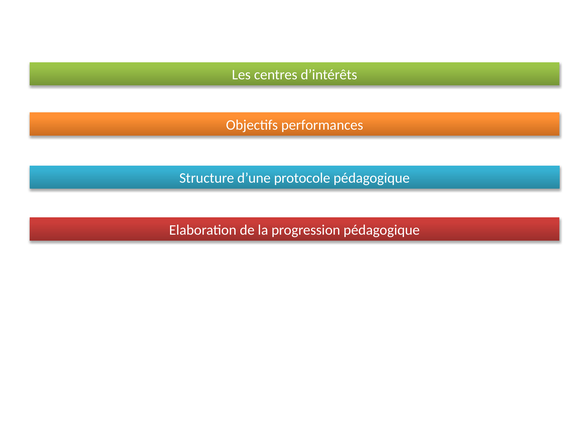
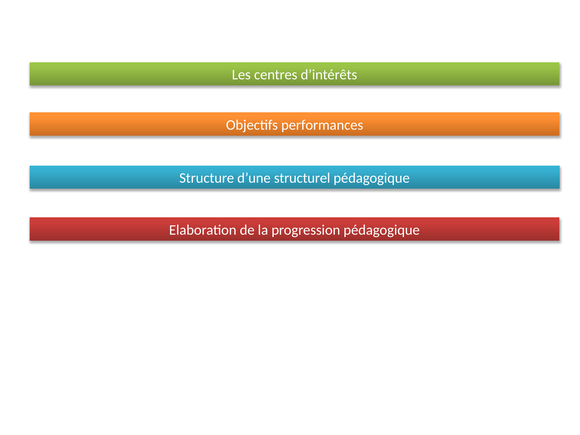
protocole: protocole -> structurel (302, 178)
